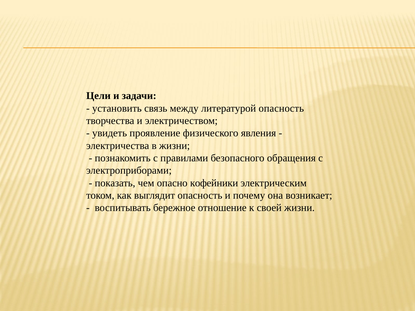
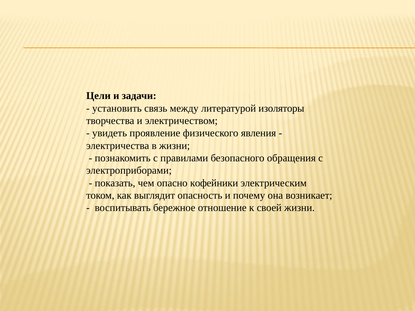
литературой опасность: опасность -> изоляторы (281, 108)
